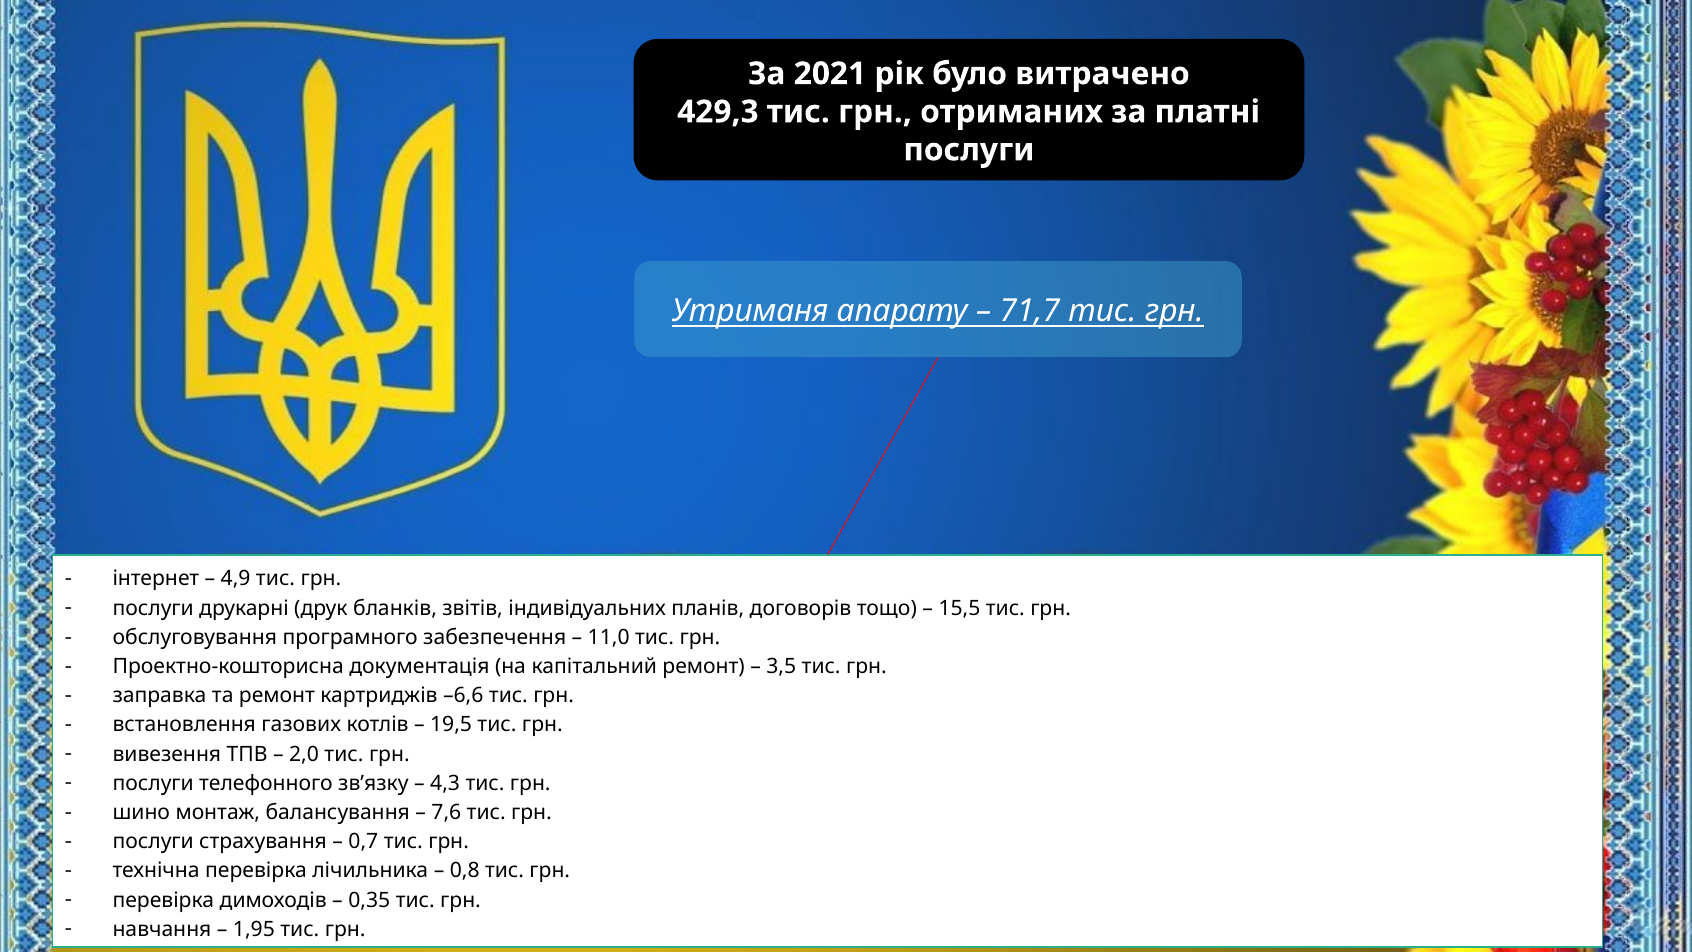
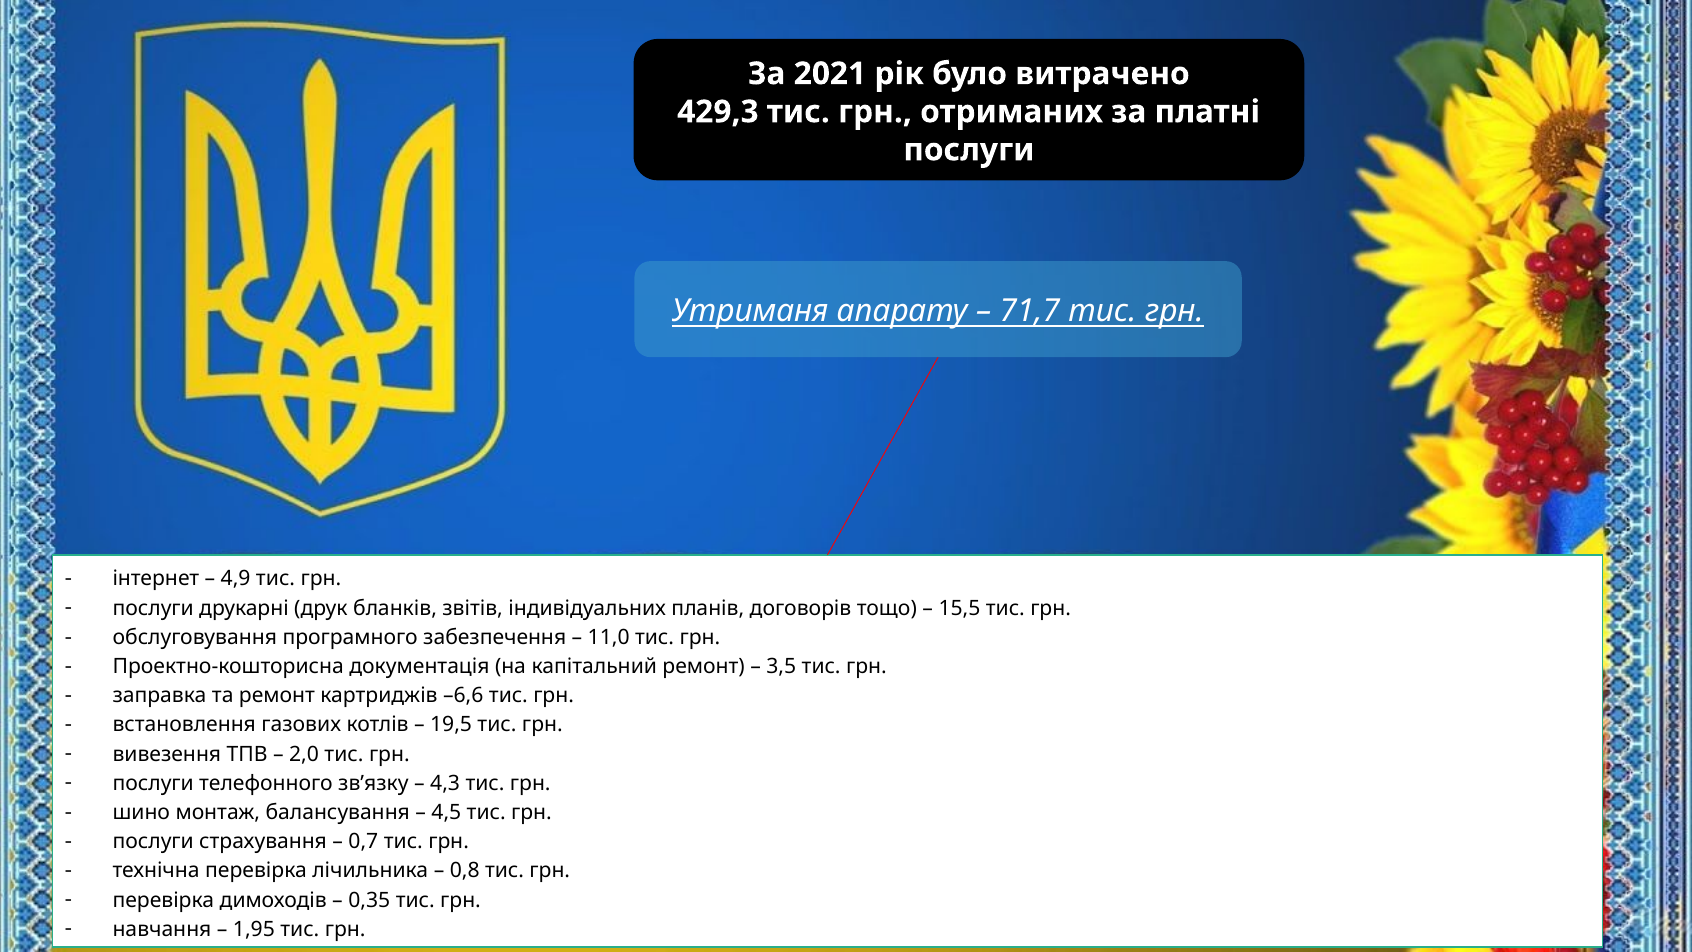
7,6: 7,6 -> 4,5 (446, 812)
